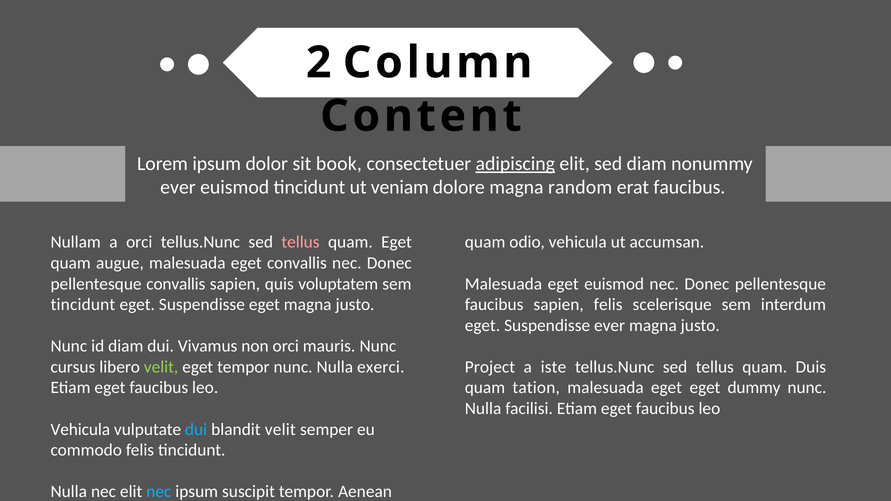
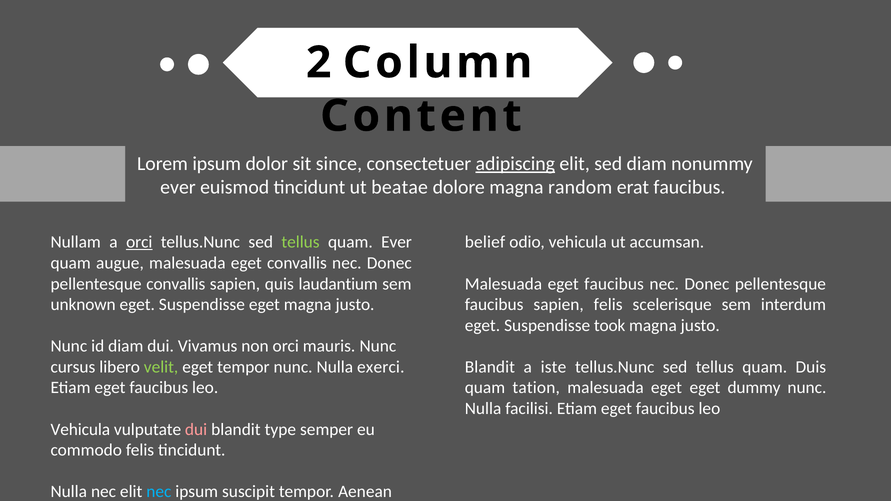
book: book -> since (339, 164)
veniam: veniam -> beatae (400, 188)
orci underline: none -> present (139, 242)
tellus colour: pink -> light green (301, 242)
quam Eget: Eget -> Ever (397, 242)
quam: quam -> belief (485, 242)
voluptatem: voluptatem -> laudantium (338, 284)
Malesuada eget euismod: euismod -> faucibus (614, 284)
tincidunt: tincidunt -> unknown (83, 305)
Suspendisse ever: ever -> took (610, 326)
Project: Project -> Blandit (490, 367)
dui colour: light blue -> pink (196, 430)
blandit velit: velit -> type (280, 430)
